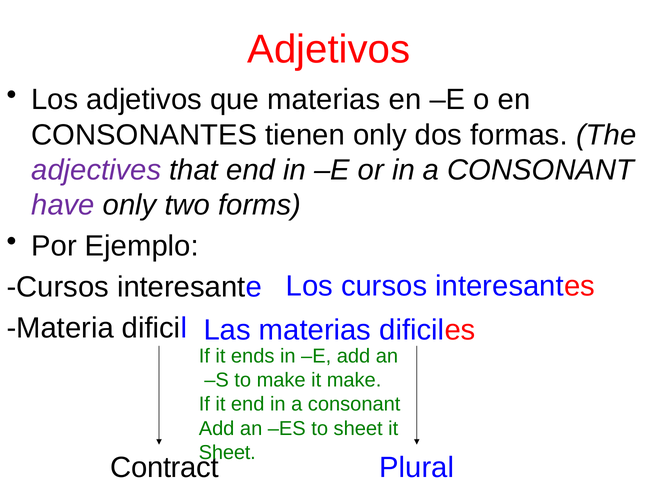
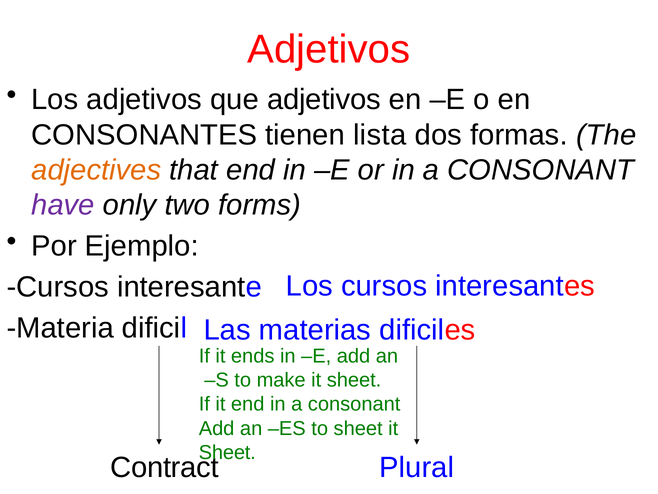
que materias: materias -> adjetivos (324, 100)
tienen only: only -> lista (380, 135)
adjectives colour: purple -> orange (96, 170)
make it make: make -> sheet (354, 380)
